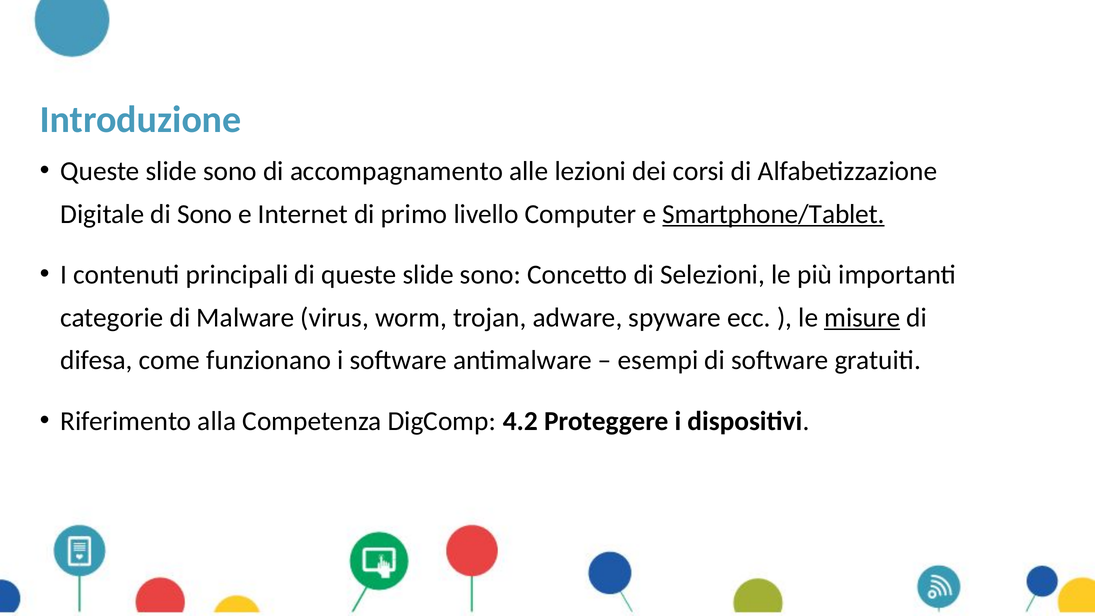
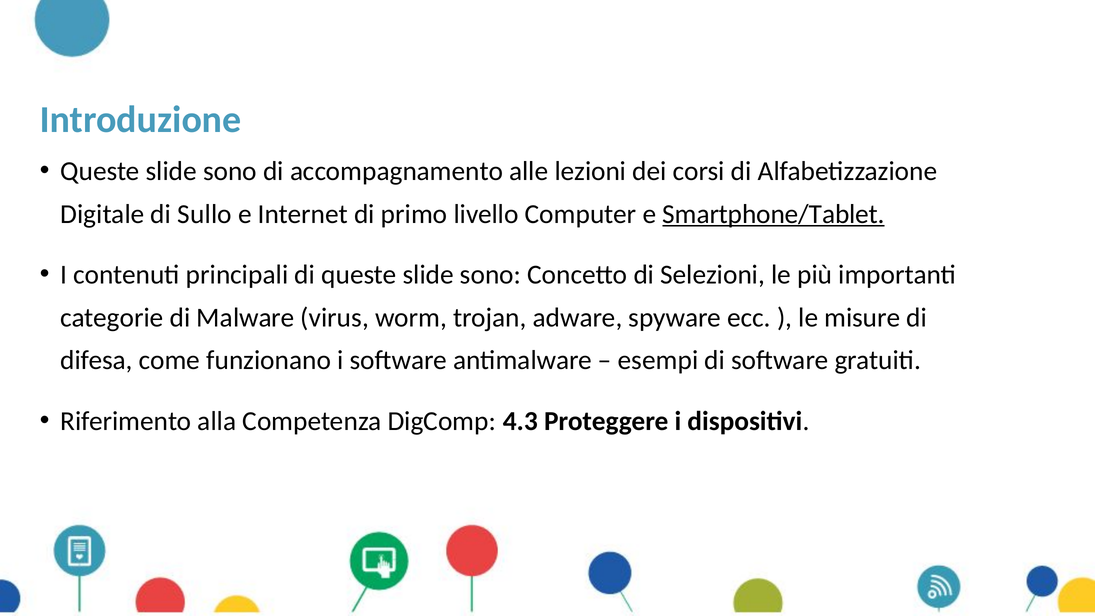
di Sono: Sono -> Sullo (205, 214)
misure underline: present -> none (862, 318)
4.2: 4.2 -> 4.3 (520, 421)
